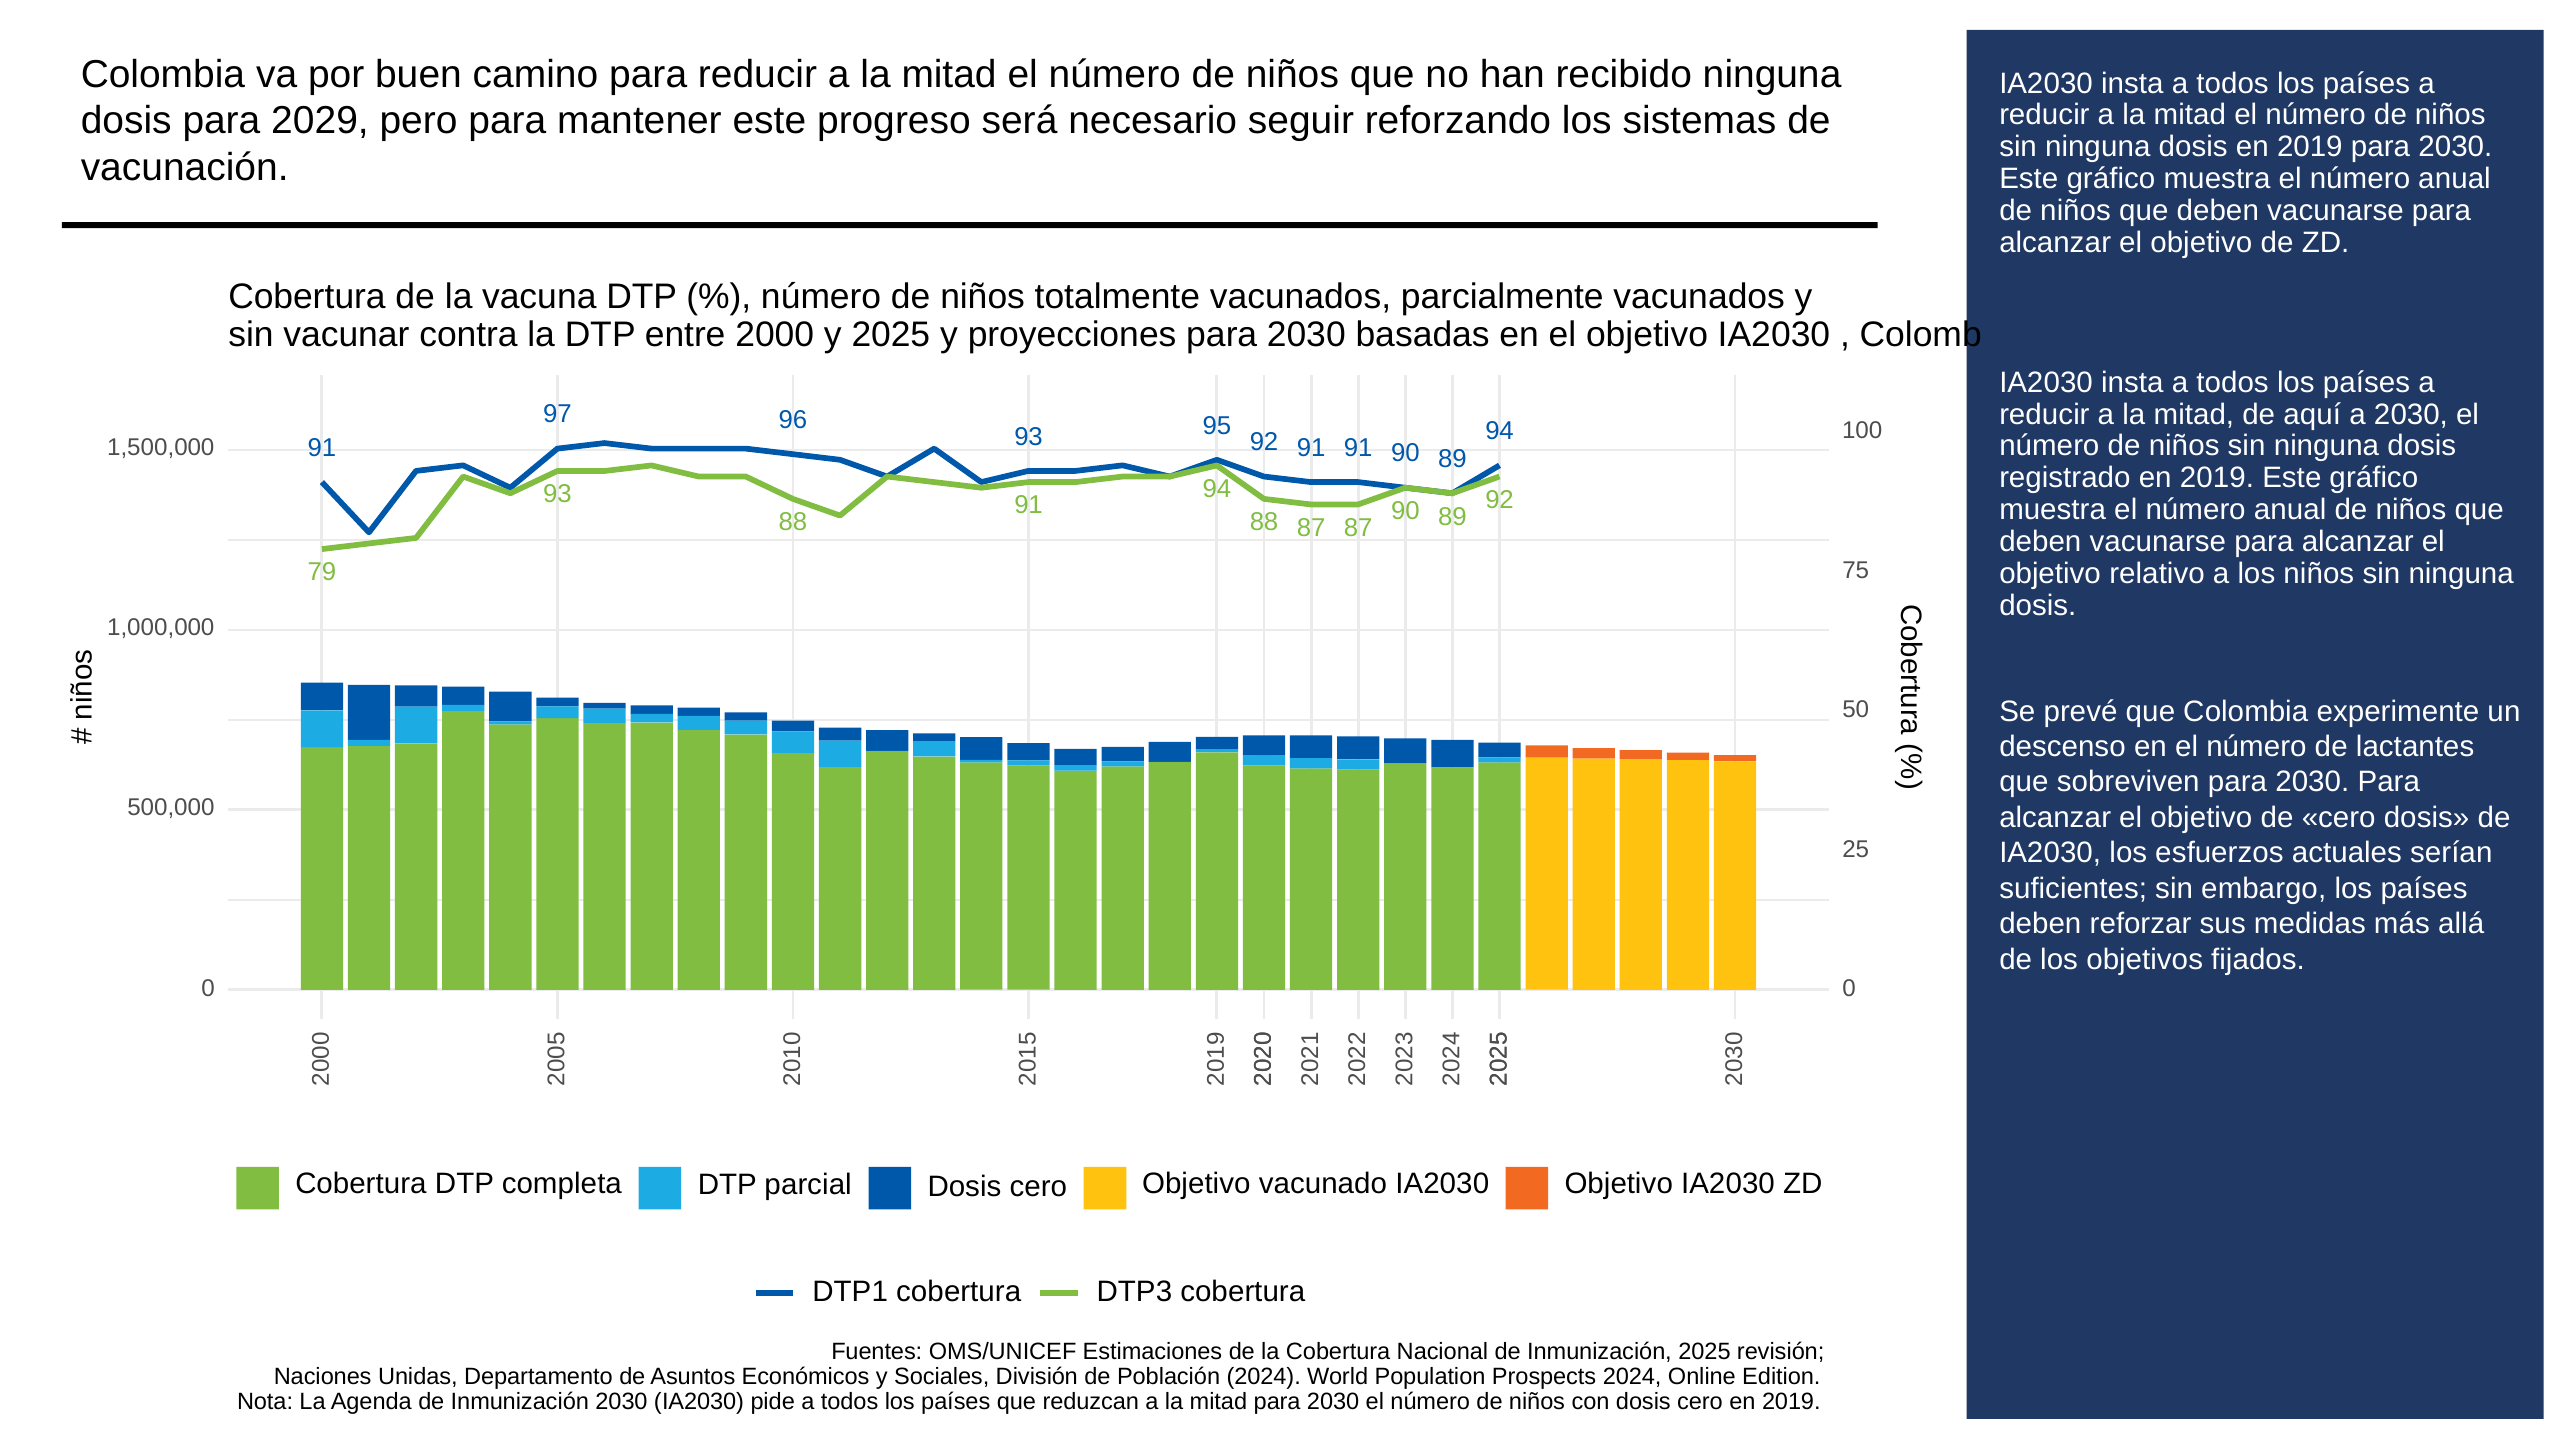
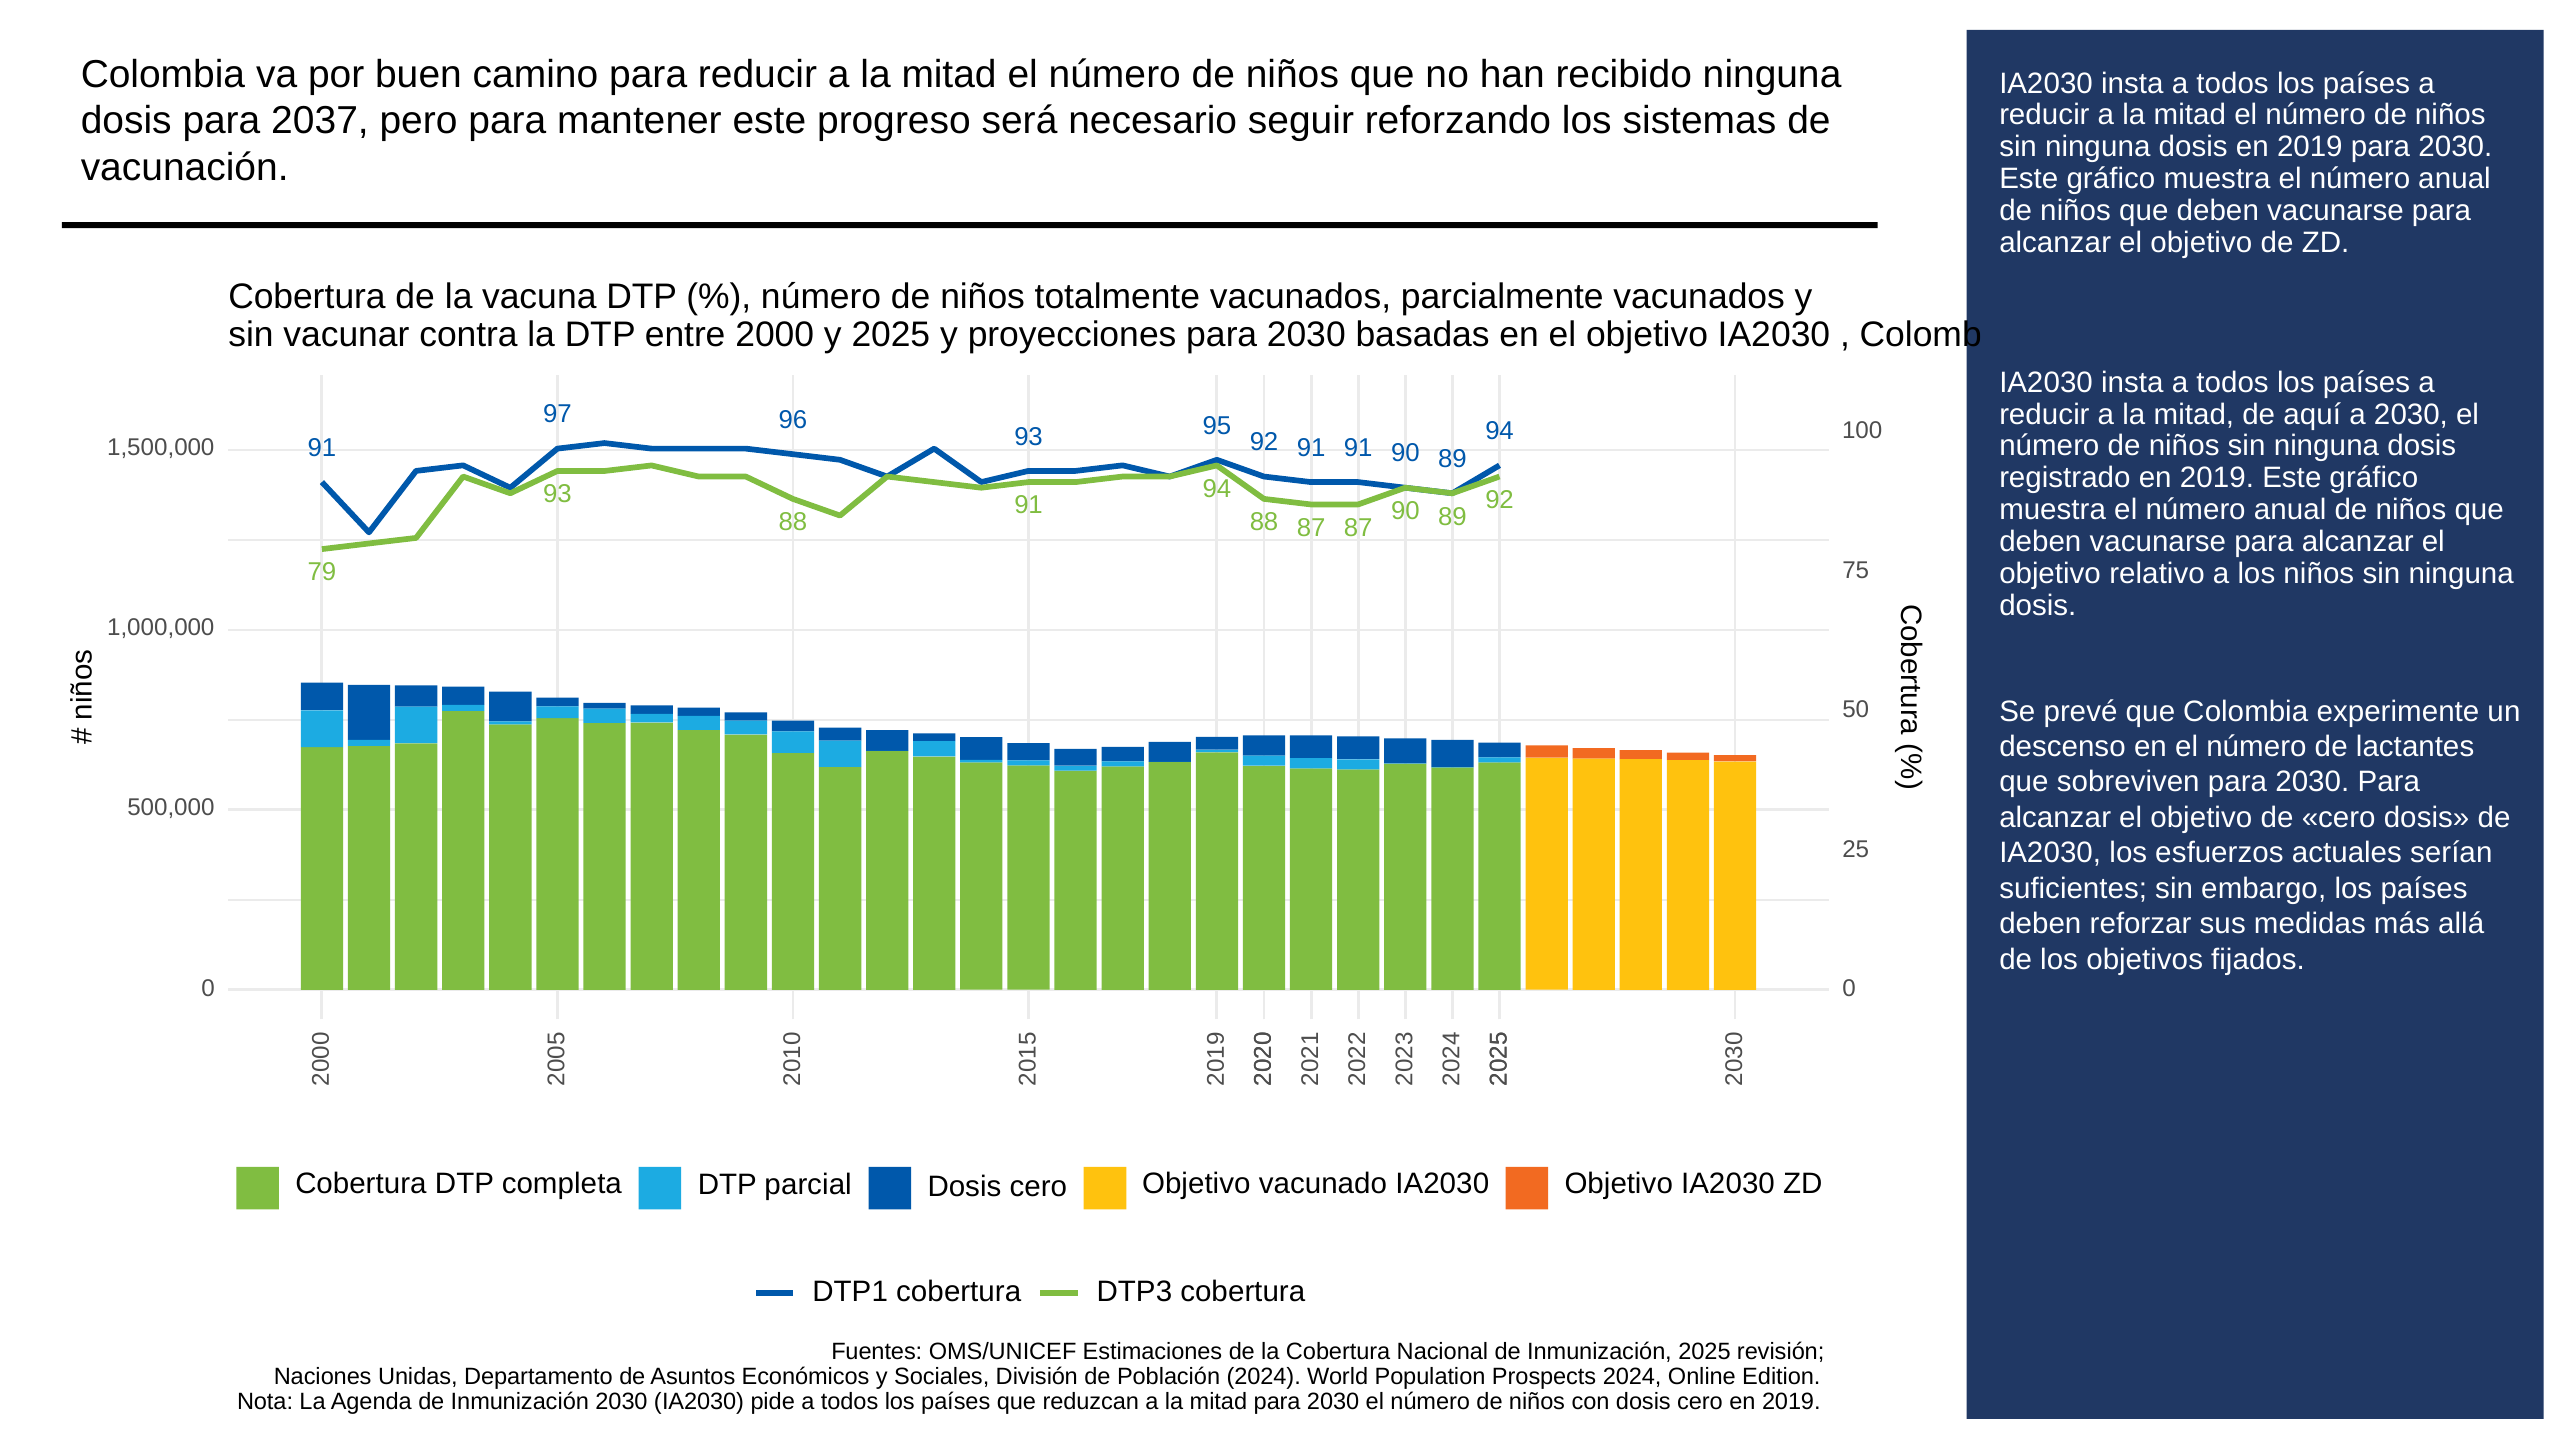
2029: 2029 -> 2037 (320, 121)
